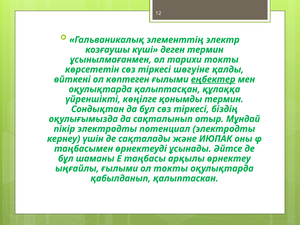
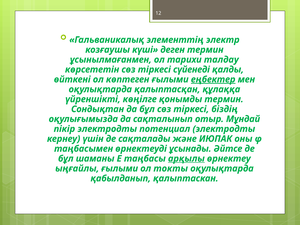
тарихи токты: токты -> талдау (221, 60)
шөгуіне: шөгуіне -> сүйенеді (191, 70)
арқылы underline: none -> present (186, 159)
